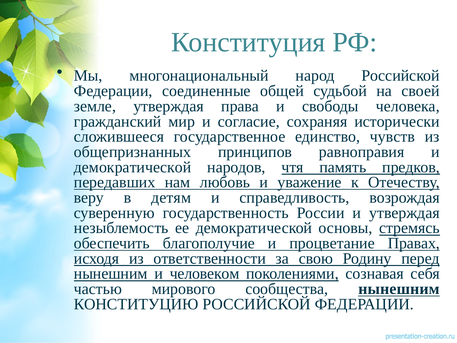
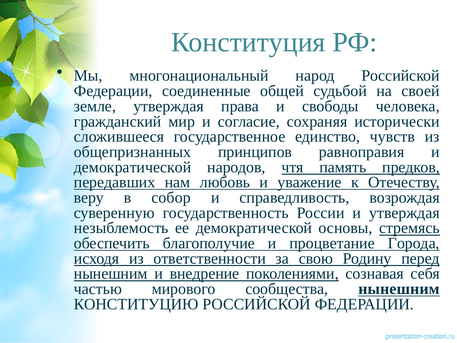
детям: детям -> собор (171, 197)
Правах: Правах -> Города (414, 243)
человеком: человеком -> внедрение (205, 274)
